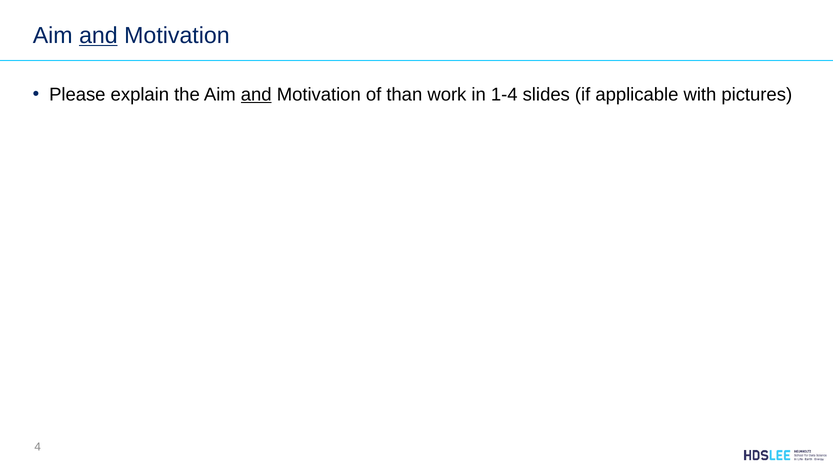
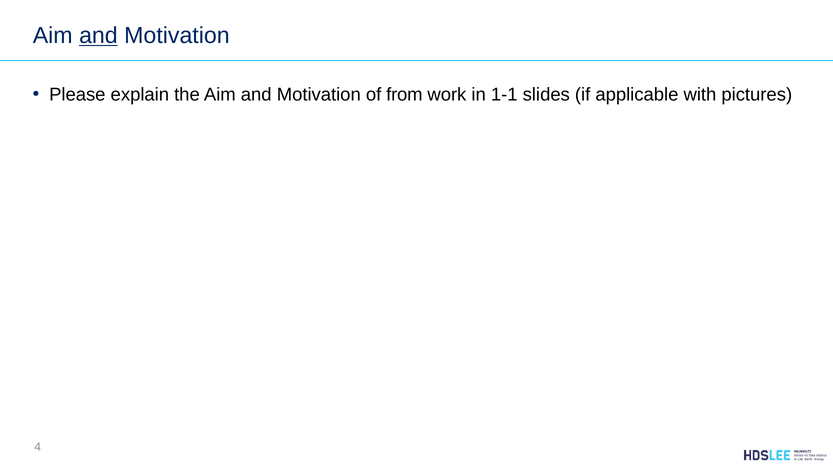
and underline: present -> none (256, 94)
than: than -> from (404, 94)
1-4: 1-4 -> 1-1 (504, 94)
